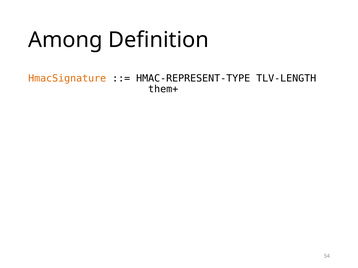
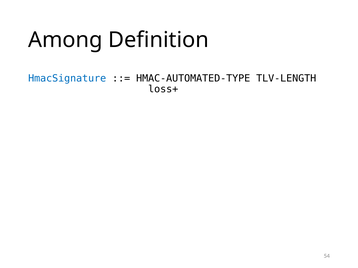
HmacSignature colour: orange -> blue (67, 79)
HMAC-REPRESENT-TYPE: HMAC-REPRESENT-TYPE -> HMAC-AUTOMATED-TYPE (193, 79)
them+: them+ -> loss+ (163, 89)
